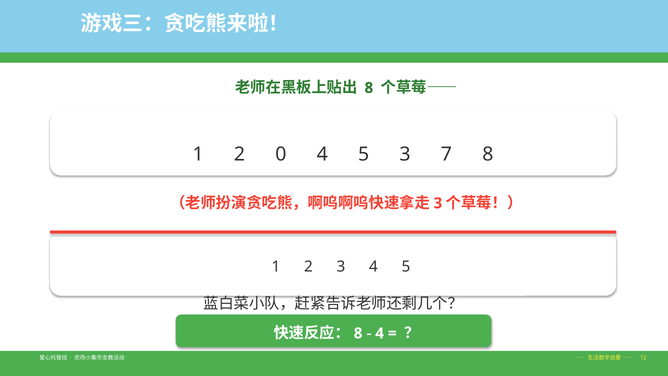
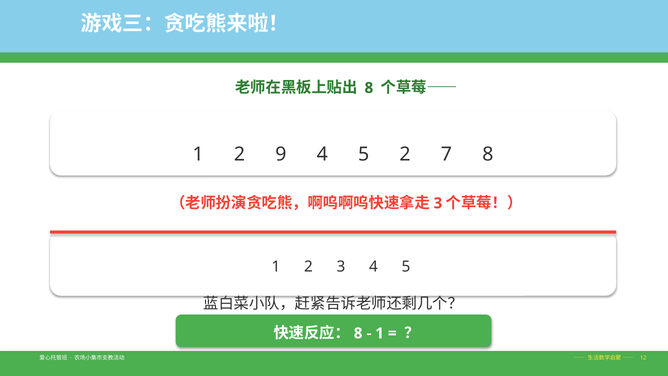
0: 0 -> 9 (281, 154)
5 3: 3 -> 2 (405, 154)
4: 4 -> 1 (380, 333)
